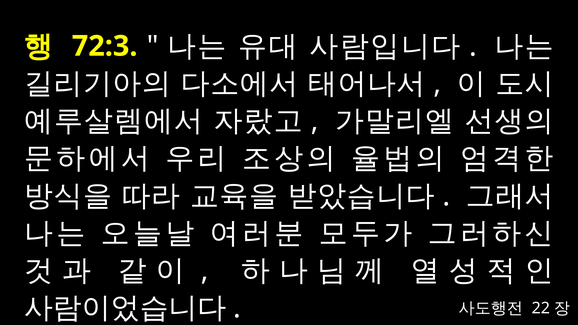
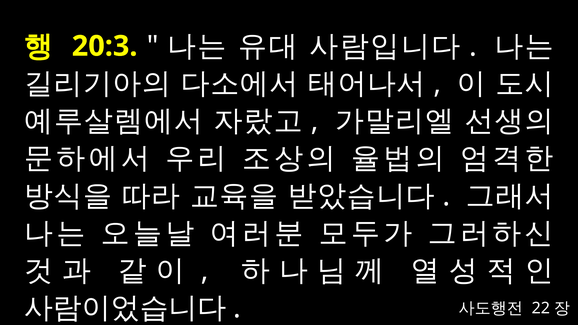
72:3: 72:3 -> 20:3 (105, 46)
